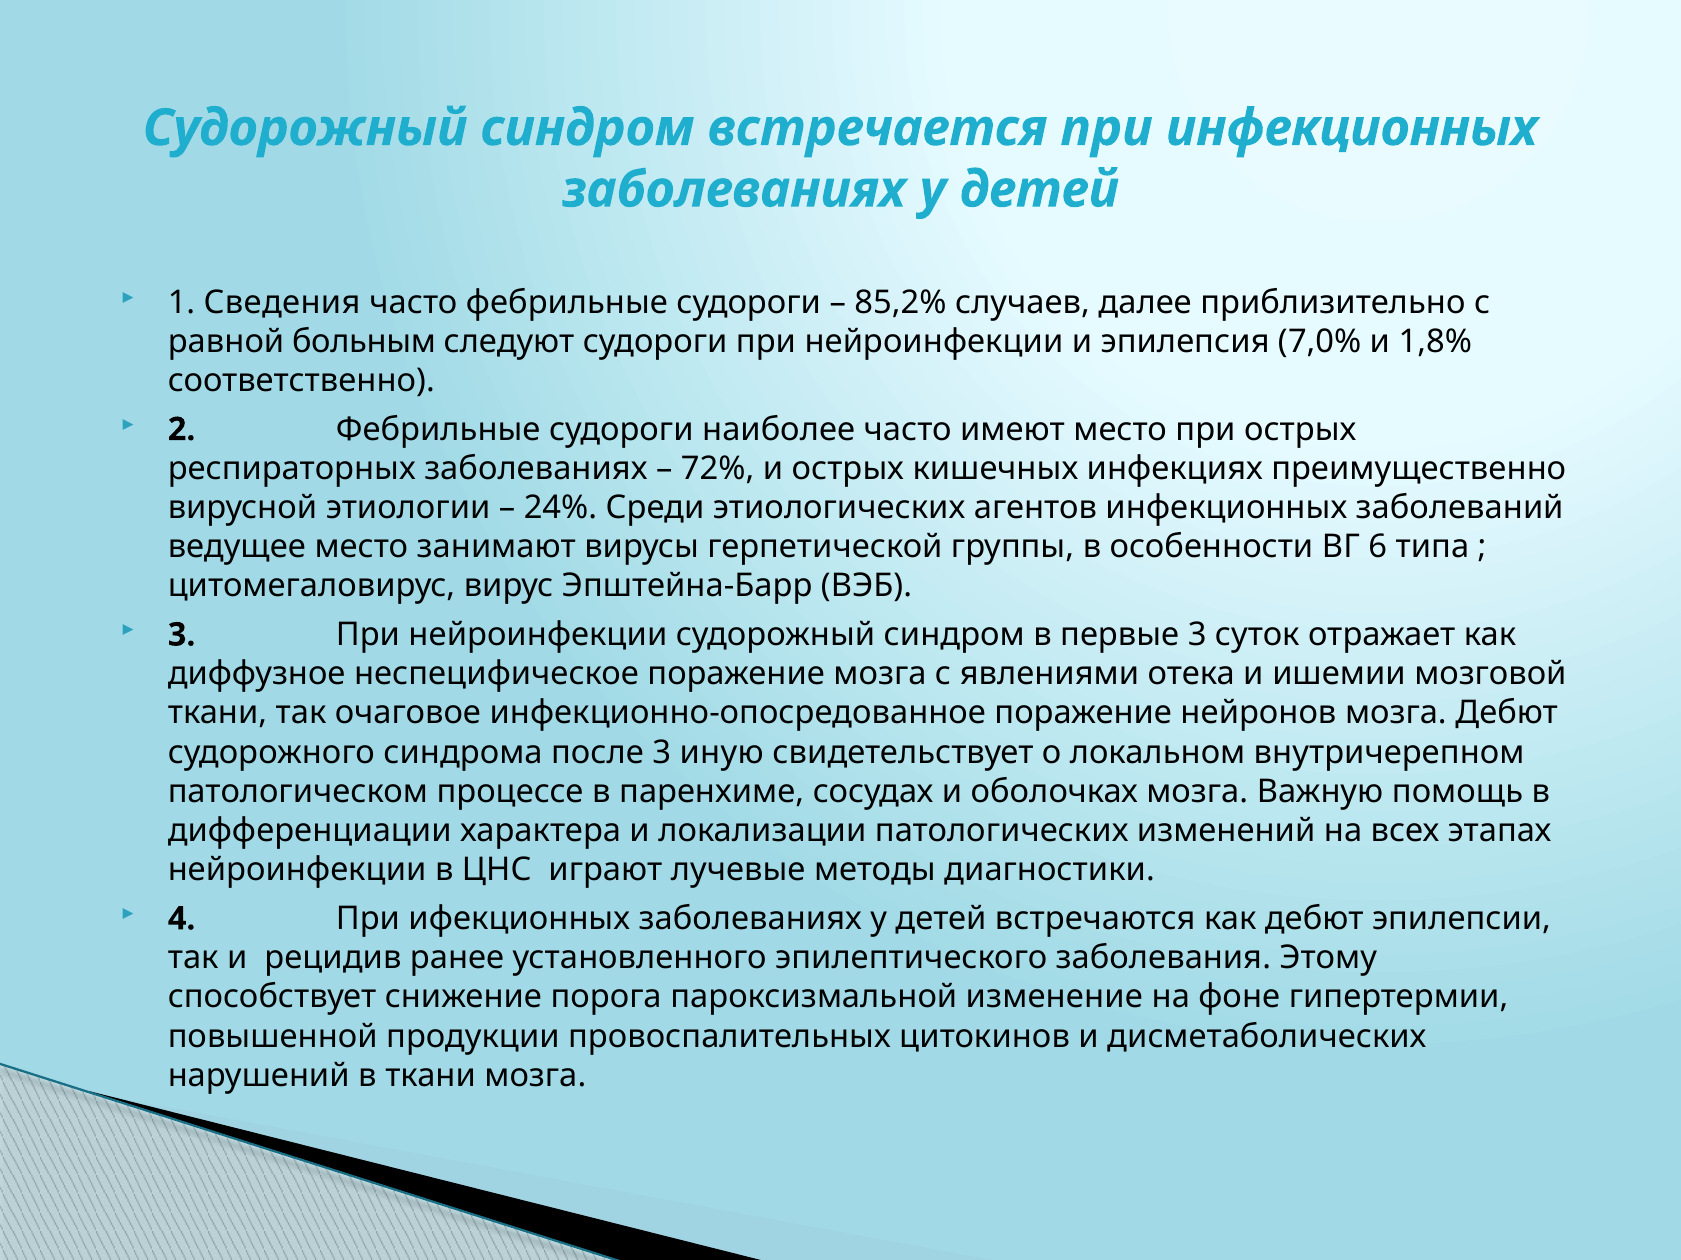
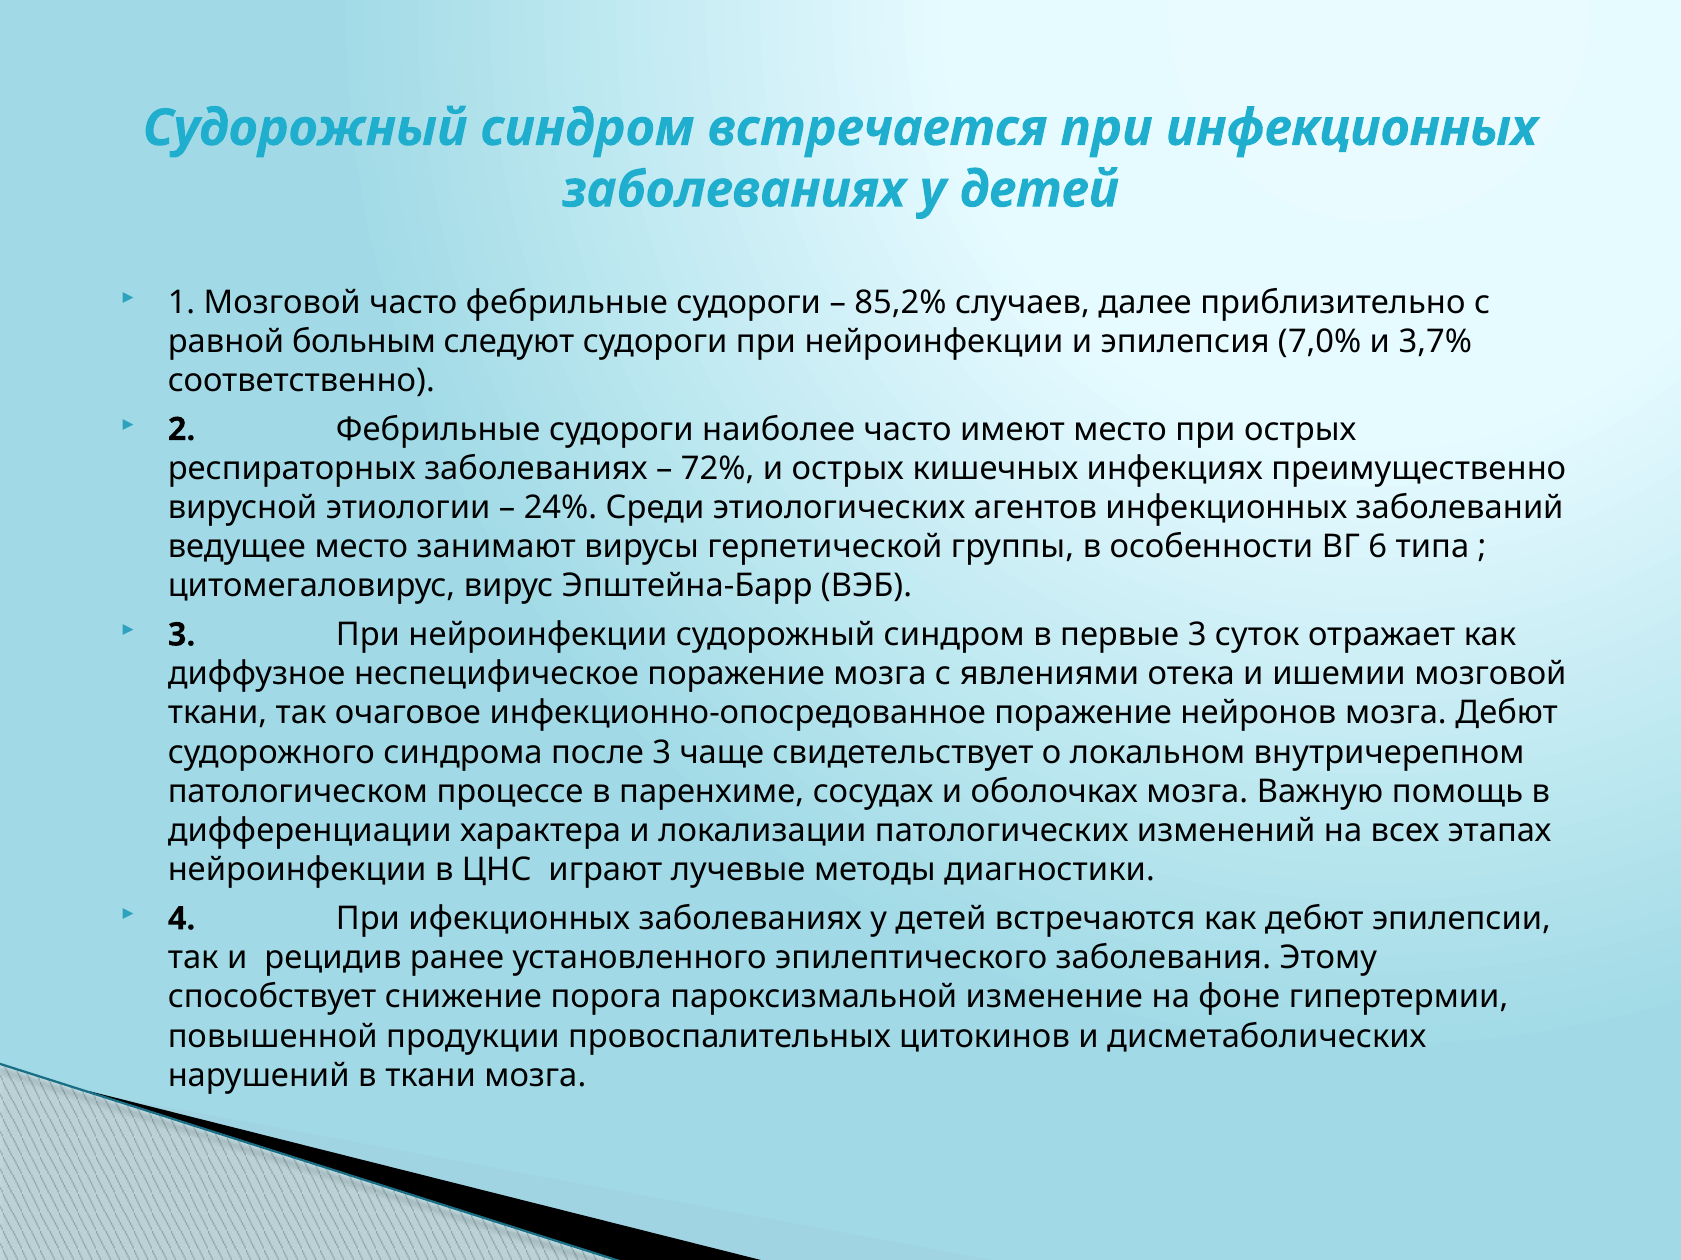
1 Сведения: Сведения -> Мозговой (282, 303)
1,8%: 1,8% -> 3,7% (1435, 342)
иную: иную -> чаще (722, 753)
